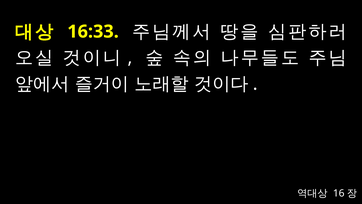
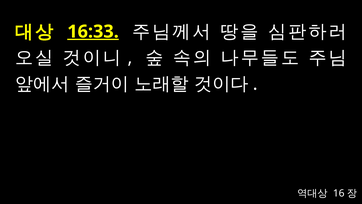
16:33 underline: none -> present (93, 32)
